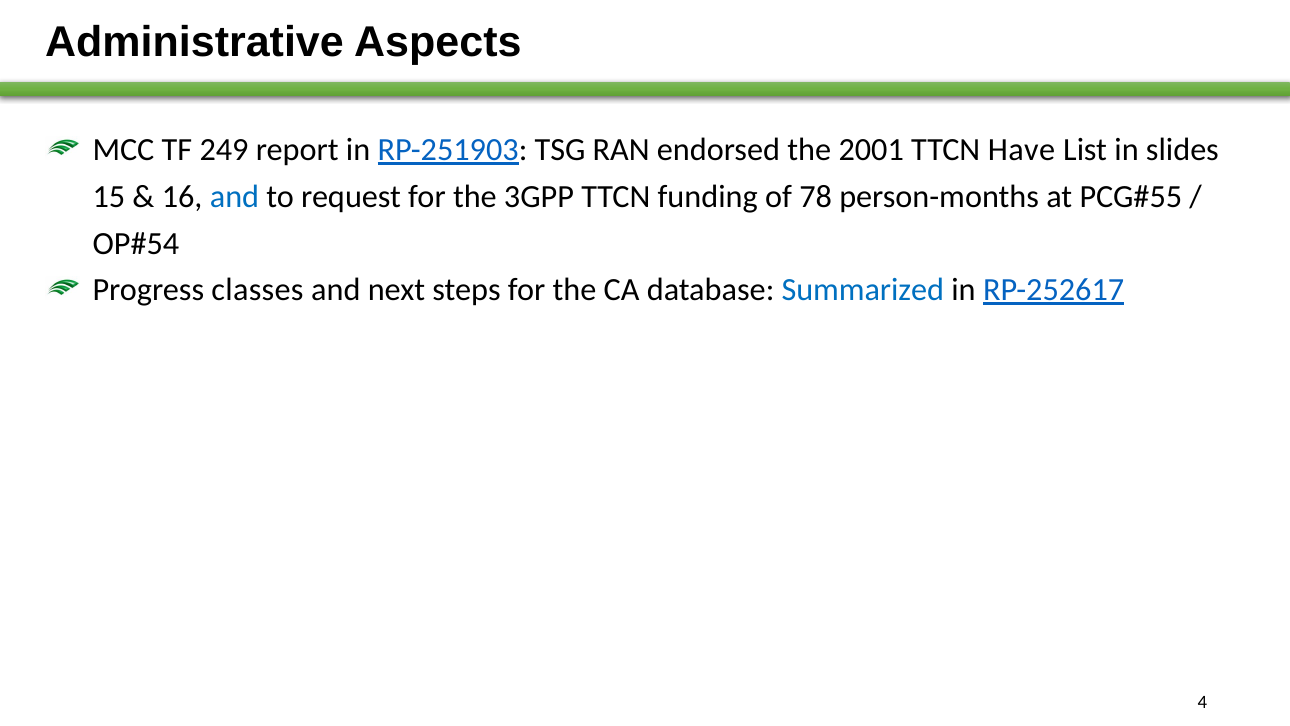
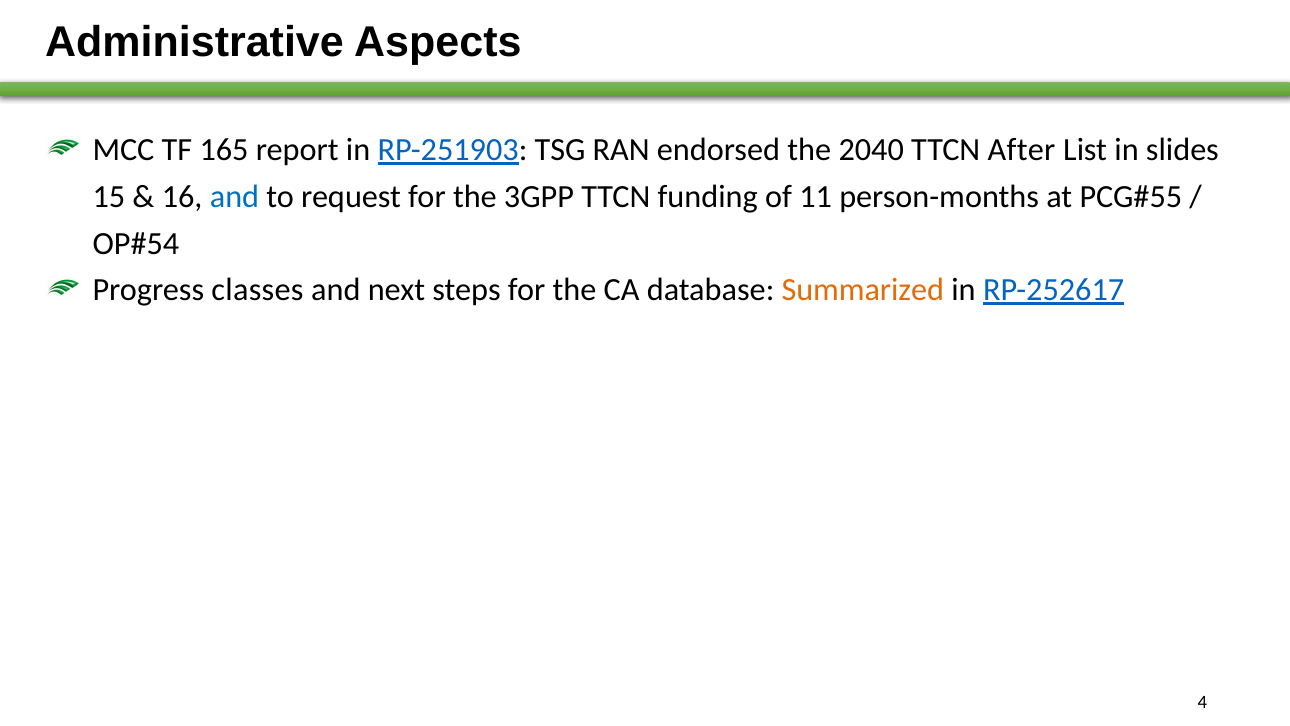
249: 249 -> 165 (224, 150)
2001: 2001 -> 2040 (871, 150)
Have: Have -> After (1022, 150)
78: 78 -> 11 (816, 197)
Summarized colour: blue -> orange (863, 290)
